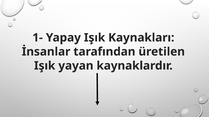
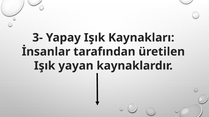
1-: 1- -> 3- (38, 38)
